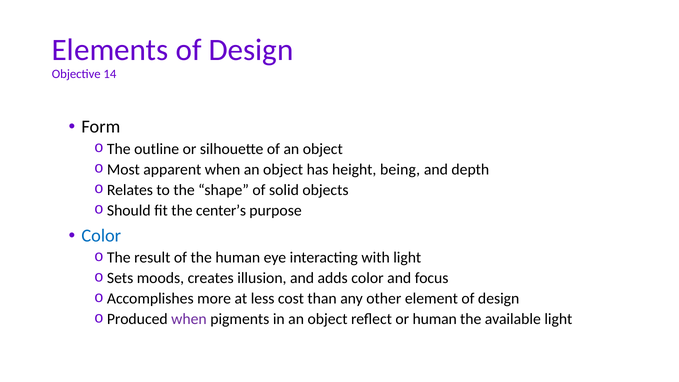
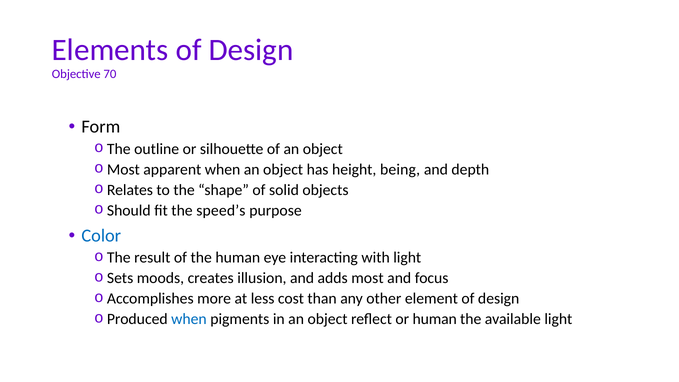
14: 14 -> 70 (110, 74)
center’s: center’s -> speed’s (221, 210)
adds color: color -> most (367, 278)
when colour: purple -> blue (189, 319)
